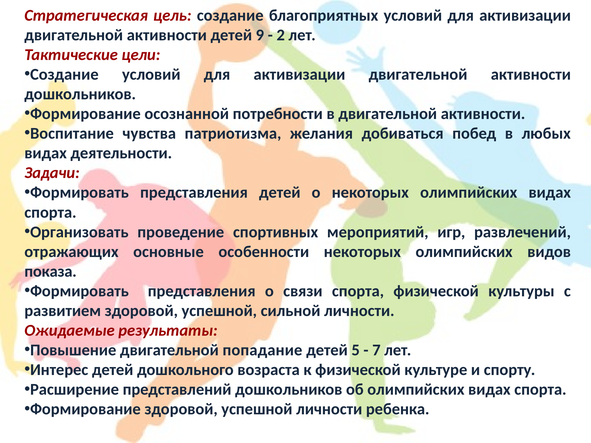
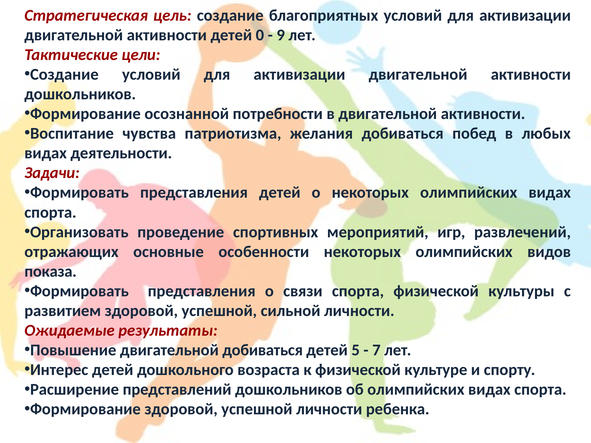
9: 9 -> 0 (260, 35)
2: 2 -> 9 (281, 35)
двигательной попадание: попадание -> добиваться (263, 350)
